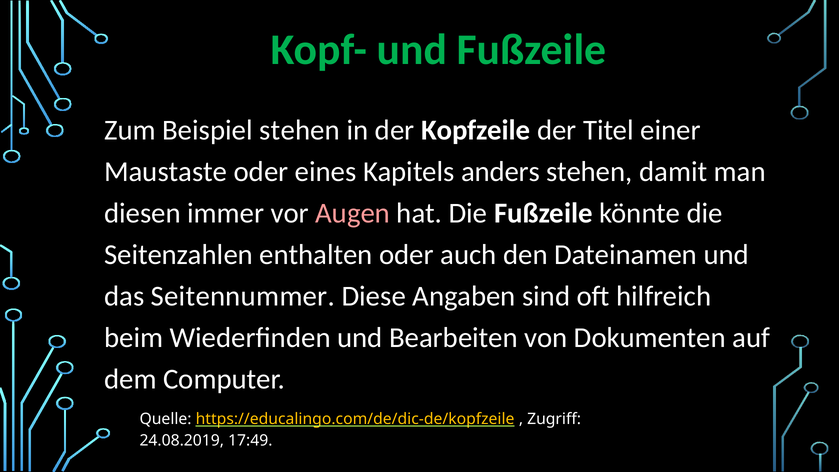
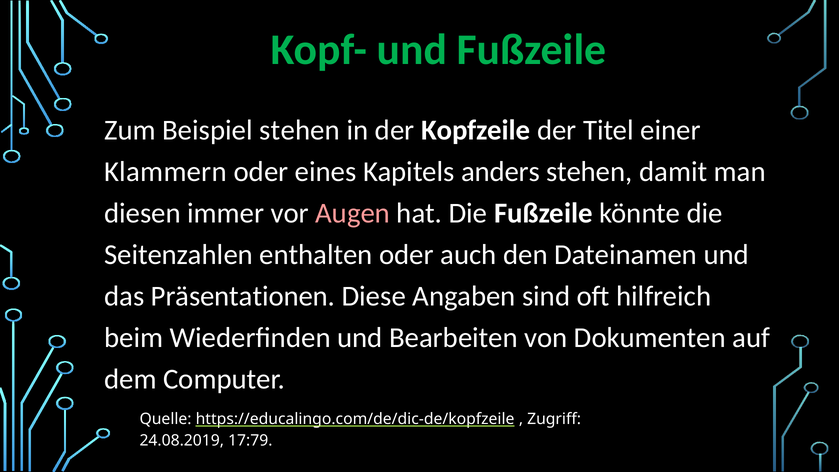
Maustaste: Maustaste -> Klammern (165, 172)
Seitennummer: Seitennummer -> Präsentationen (243, 296)
https://educalingo.com/de/dic-de/kopfzeile colour: yellow -> white (355, 419)
17:49: 17:49 -> 17:79 (250, 440)
